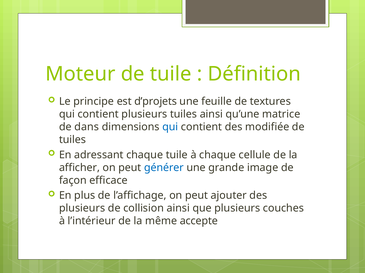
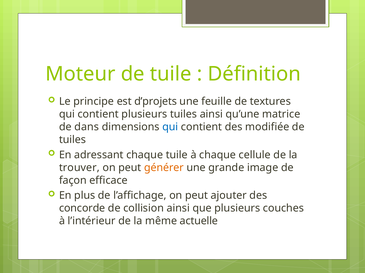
afficher: afficher -> trouver (79, 168)
générer colour: blue -> orange (164, 168)
plusieurs: plusieurs -> concorde (82, 209)
accepte: accepte -> actuelle (199, 222)
